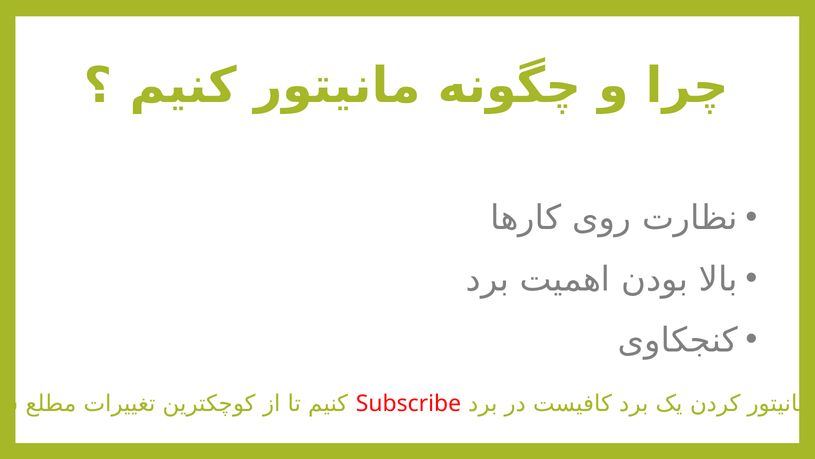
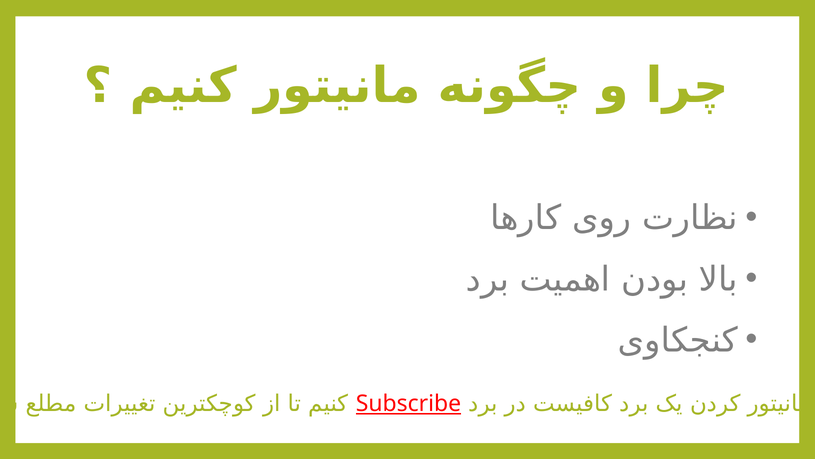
Subscribe underline: none -> present (408, 403)
